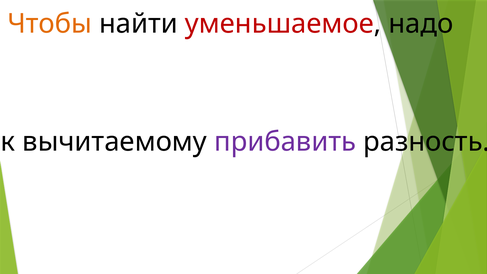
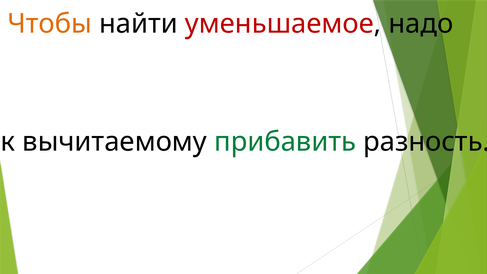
прибавить colour: purple -> green (285, 142)
